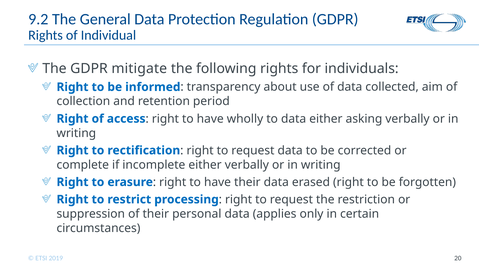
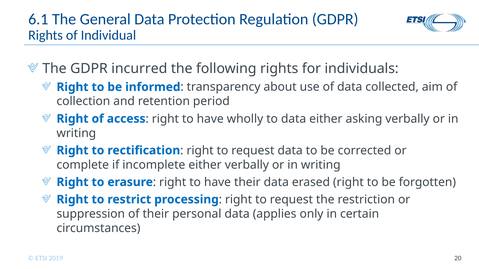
9.2: 9.2 -> 6.1 (38, 19)
mitigate: mitigate -> incurred (139, 69)
